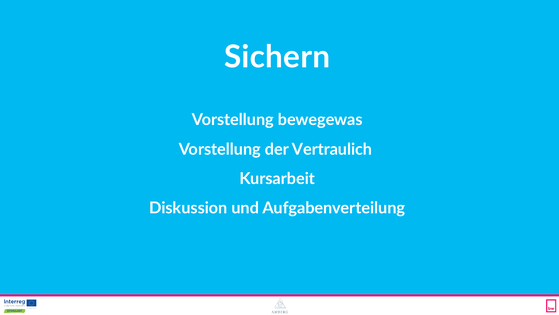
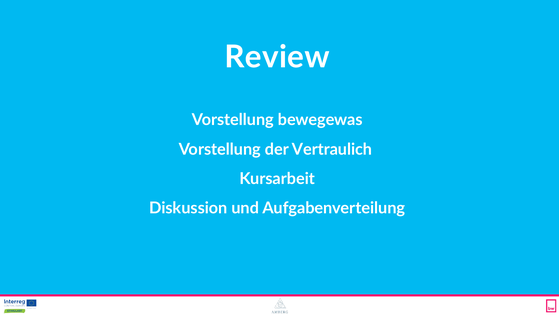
Sichern: Sichern -> Review (277, 57)
